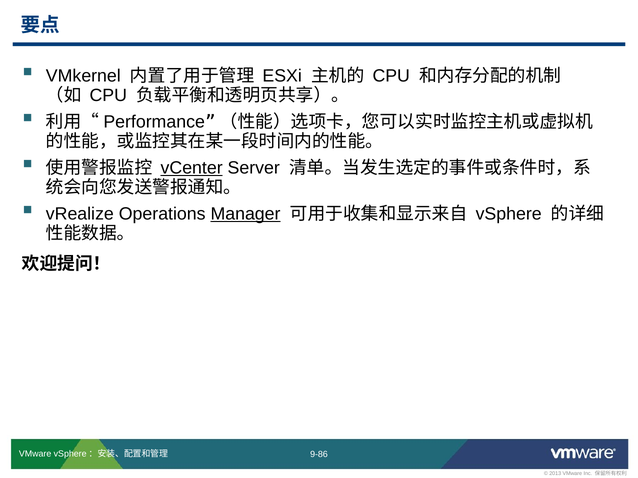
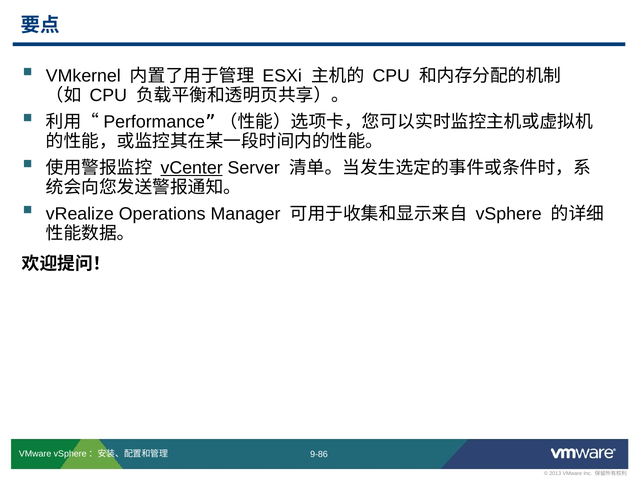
Manager underline: present -> none (245, 214)
